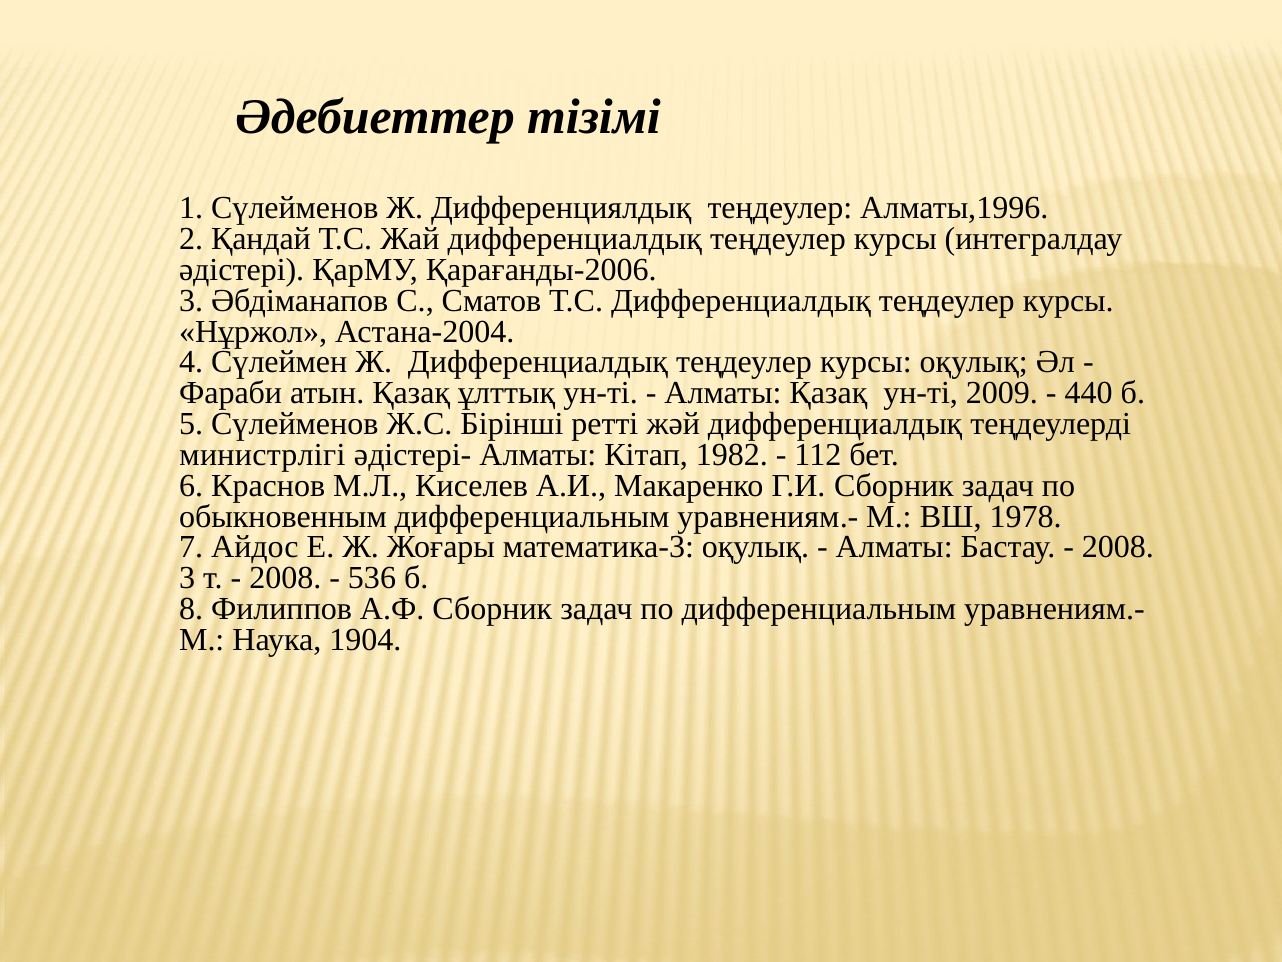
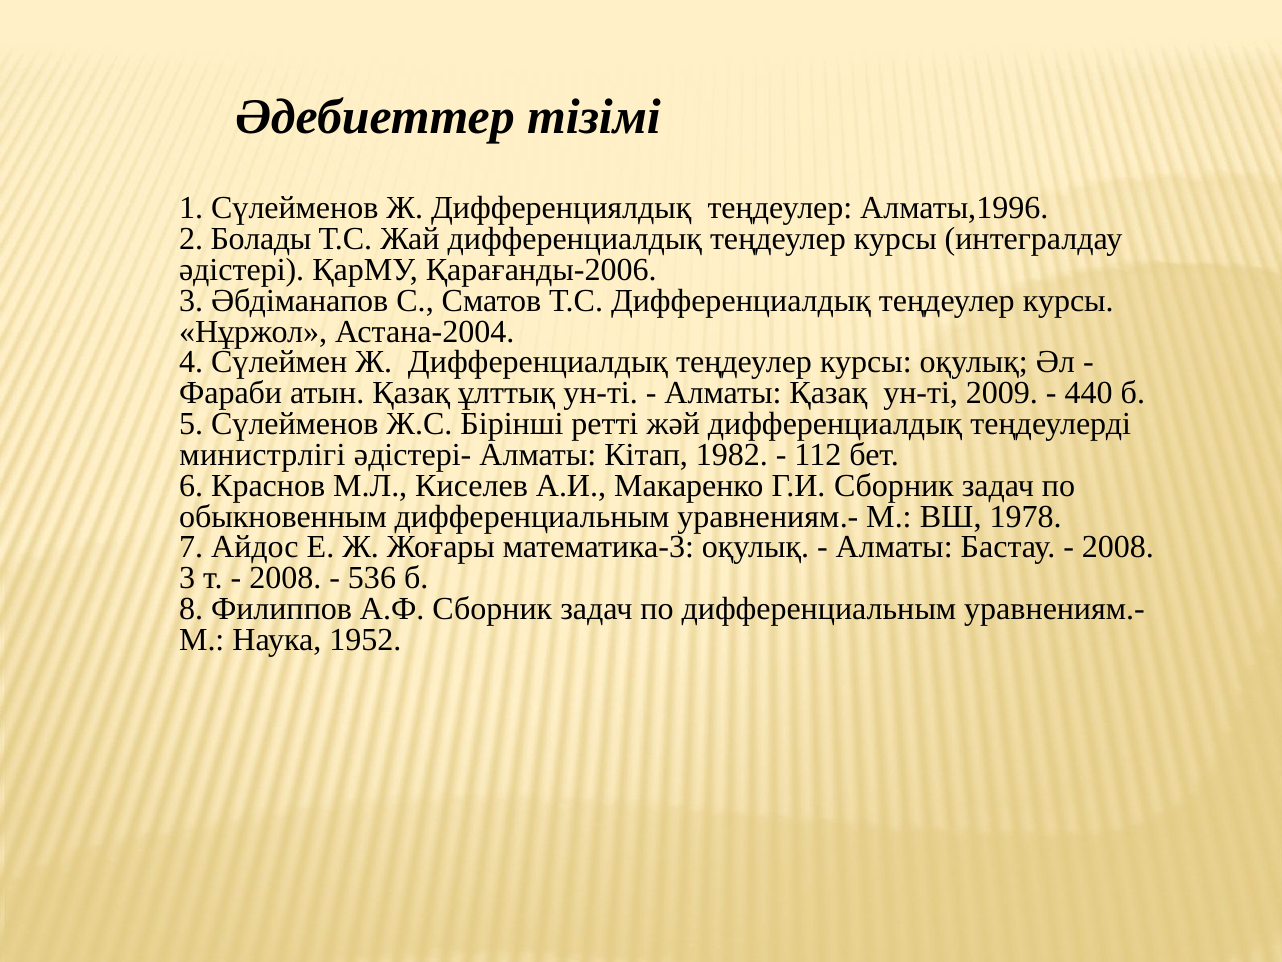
Қандай: Қандай -> Болады (261, 239)
1904: 1904 -> 1952 (365, 639)
